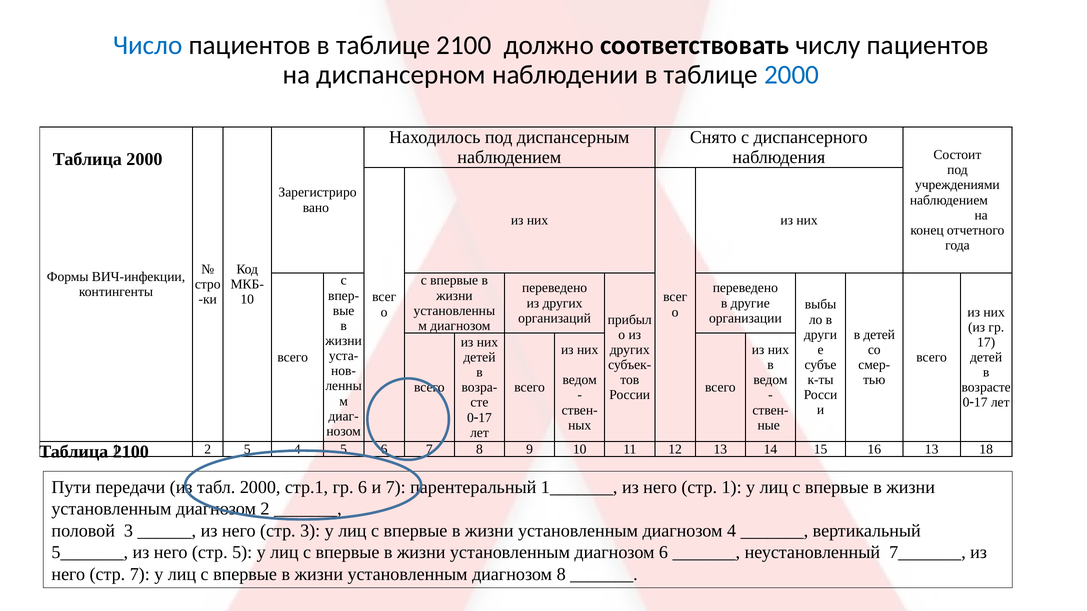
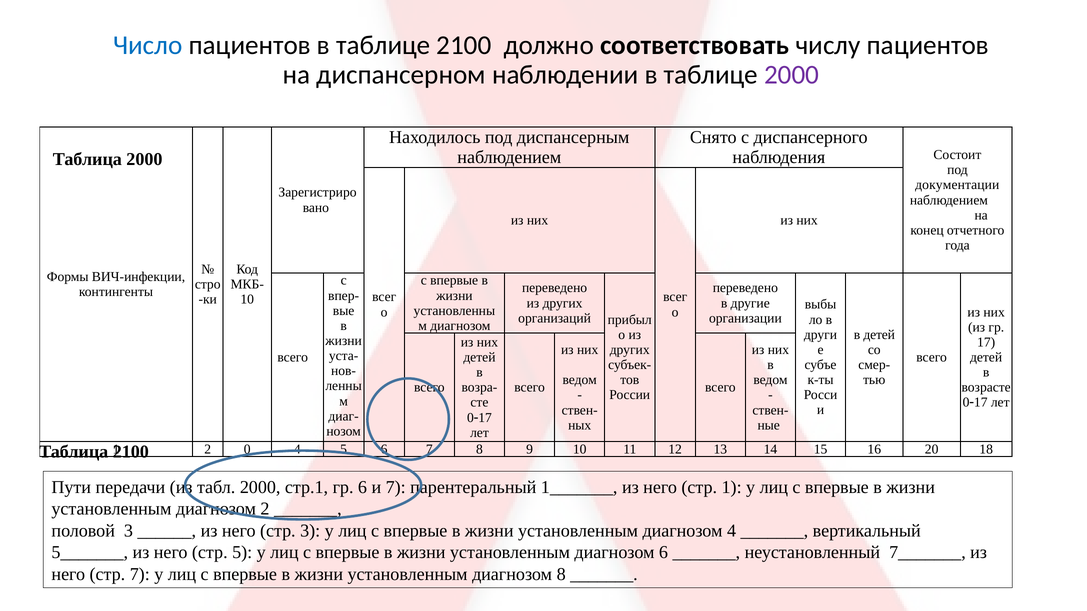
2000 colour: blue -> purple (792, 75)
учреждениями: учреждениями -> документации (957, 185)
2 5: 5 -> 0 (247, 449)
16 13: 13 -> 20 (932, 449)
